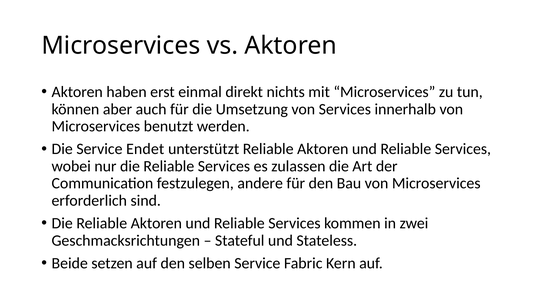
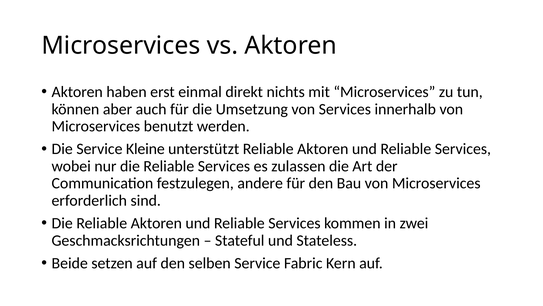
Endet: Endet -> Kleine (145, 149)
